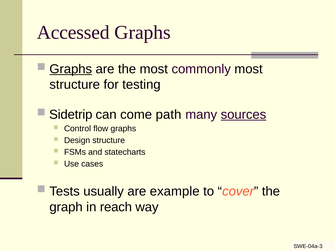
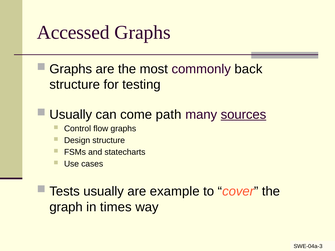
Graphs underline: present -> none (71, 69)
commonly most: most -> back (248, 69)
Sidetrip: Sidetrip -> Usually (71, 115)
reach: reach -> times (116, 207)
